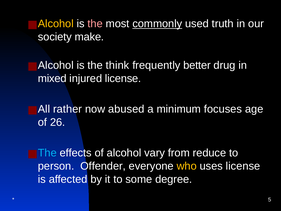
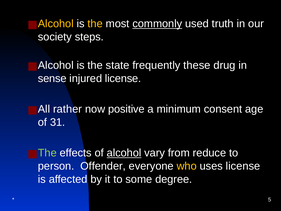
the colour: pink -> yellow (95, 24)
make: make -> steps (89, 37)
think: think -> state (118, 65)
better: better -> these (197, 65)
mixed: mixed -> sense (52, 78)
abused: abused -> positive (126, 109)
focuses: focuses -> consent (223, 109)
26: 26 -> 31 (58, 122)
The colour: light blue -> light green (47, 153)
alcohol underline: none -> present (124, 153)
